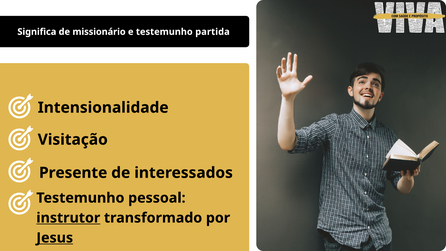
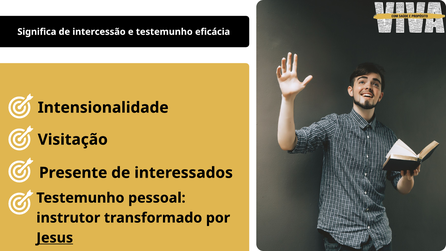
missionário: missionário -> intercessão (99, 32)
partida: partida -> eficácia (213, 32)
instrutor underline: present -> none (68, 218)
